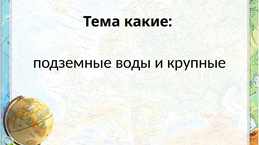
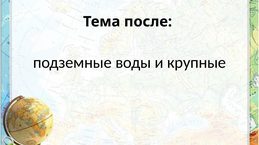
какие: какие -> после (148, 22)
